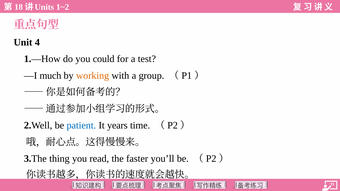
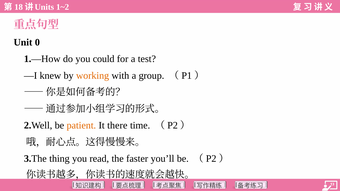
4: 4 -> 0 (37, 42)
much: much -> knew (50, 76)
patient colour: blue -> orange (81, 126)
years: years -> there (117, 126)
